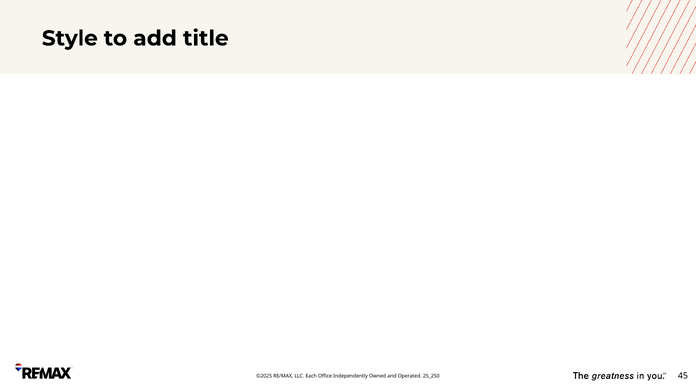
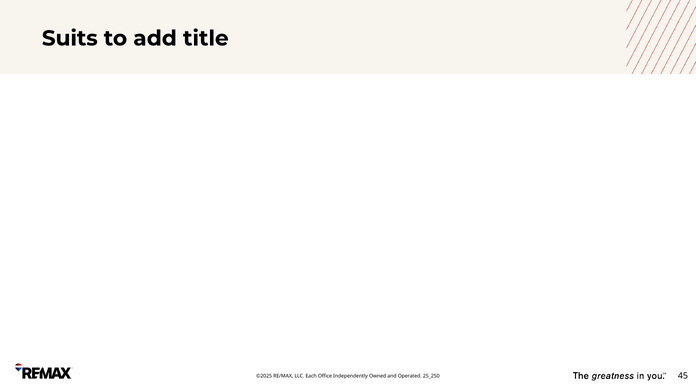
Style: Style -> Suits (70, 38)
